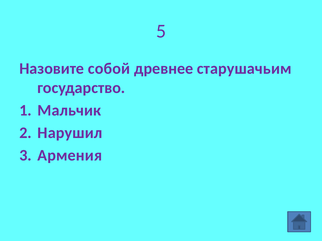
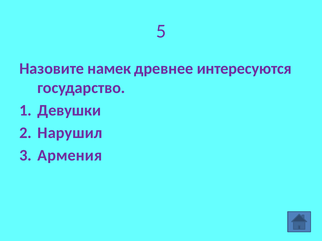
собой: собой -> намек (109, 69)
старушачьим: старушачьим -> интересуются (244, 69)
Мальчик: Мальчик -> Девушки (69, 111)
